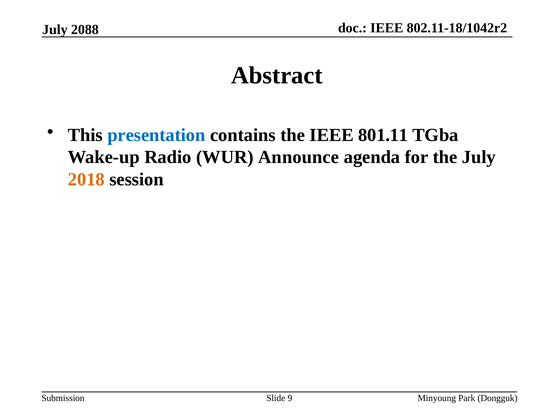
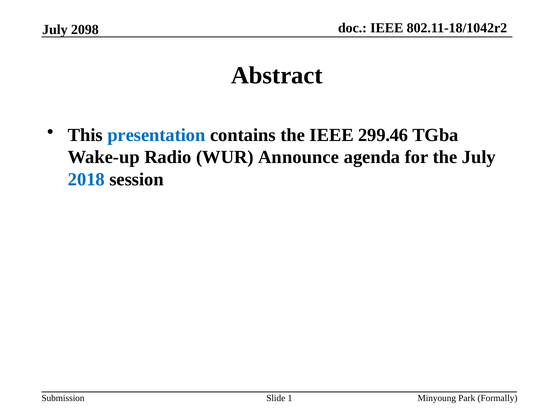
2088: 2088 -> 2098 (85, 30)
801.11: 801.11 -> 299.46 (383, 135)
2018 colour: orange -> blue (86, 180)
9: 9 -> 1 (290, 398)
Dongguk: Dongguk -> Formally (497, 398)
